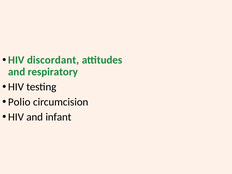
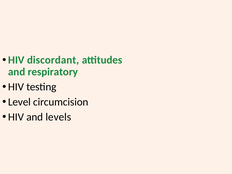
Polio: Polio -> Level (19, 102)
infant: infant -> levels (58, 117)
